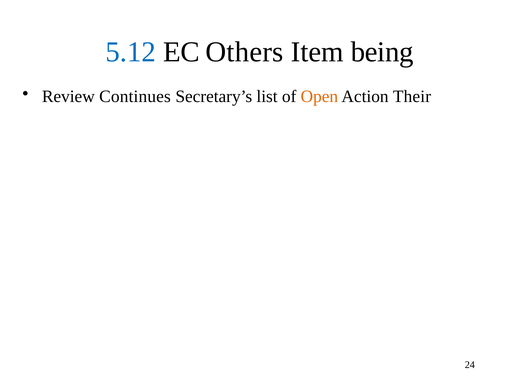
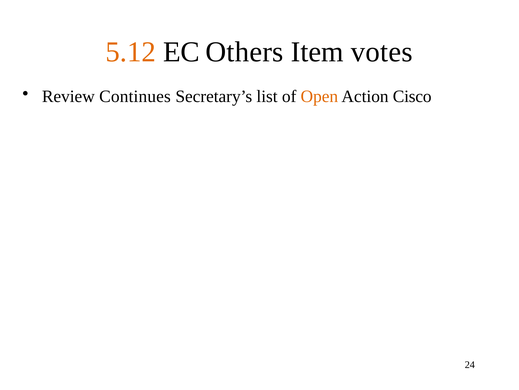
5.12 colour: blue -> orange (131, 52)
being: being -> votes (382, 52)
Their: Their -> Cisco (412, 96)
